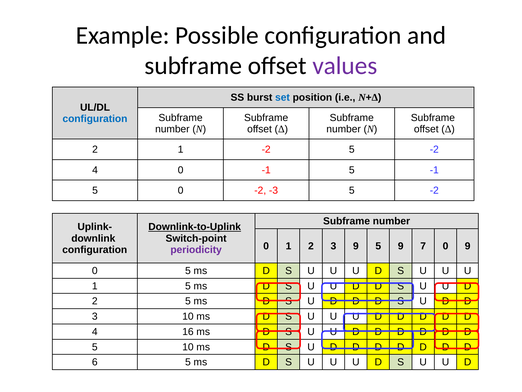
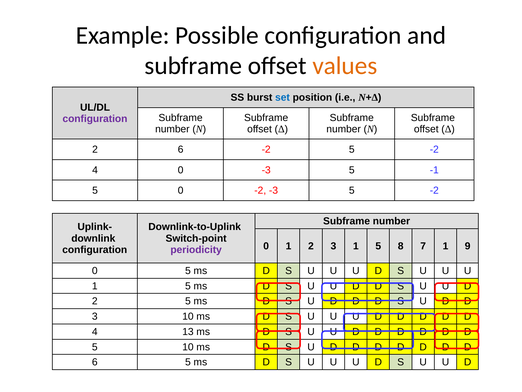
values colour: purple -> orange (345, 66)
configuration colour: blue -> purple (95, 119)
2 1: 1 -> 6 (181, 149)
0 -1: -1 -> -3 (266, 170)
Downlink-to-Uplink underline: present -> none (195, 227)
3 9: 9 -> 1 (356, 246)
5 9: 9 -> 8 (401, 246)
7 0: 0 -> 1 (446, 246)
16: 16 -> 13 (188, 331)
